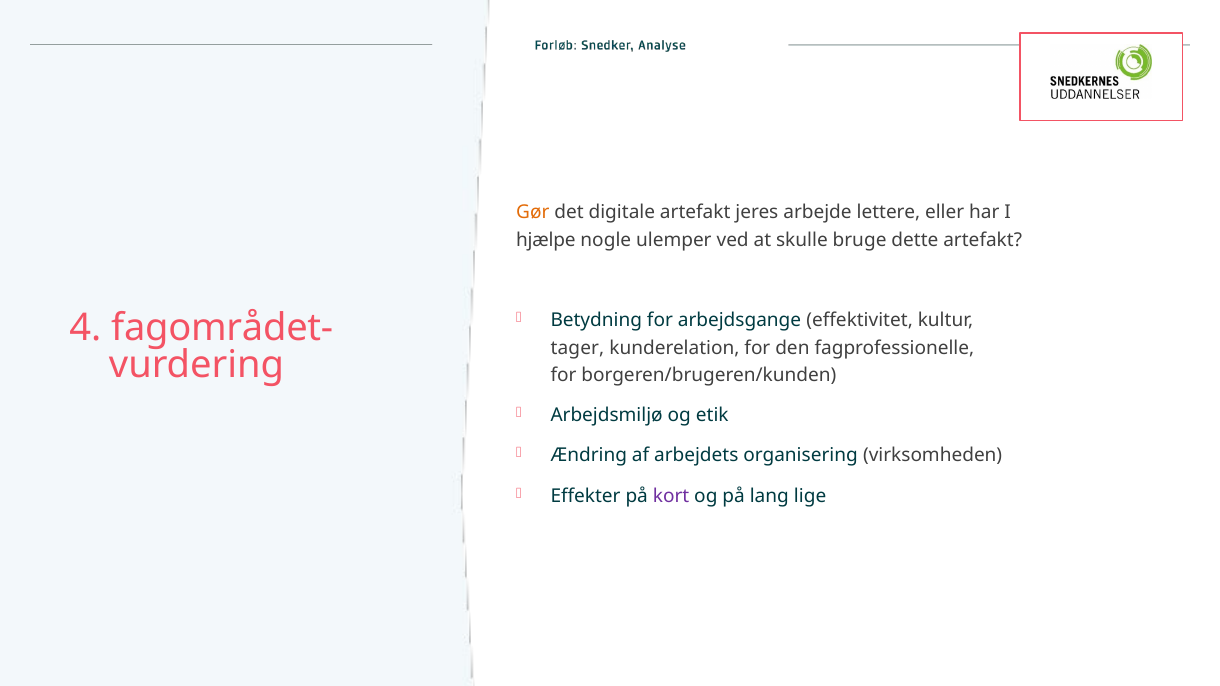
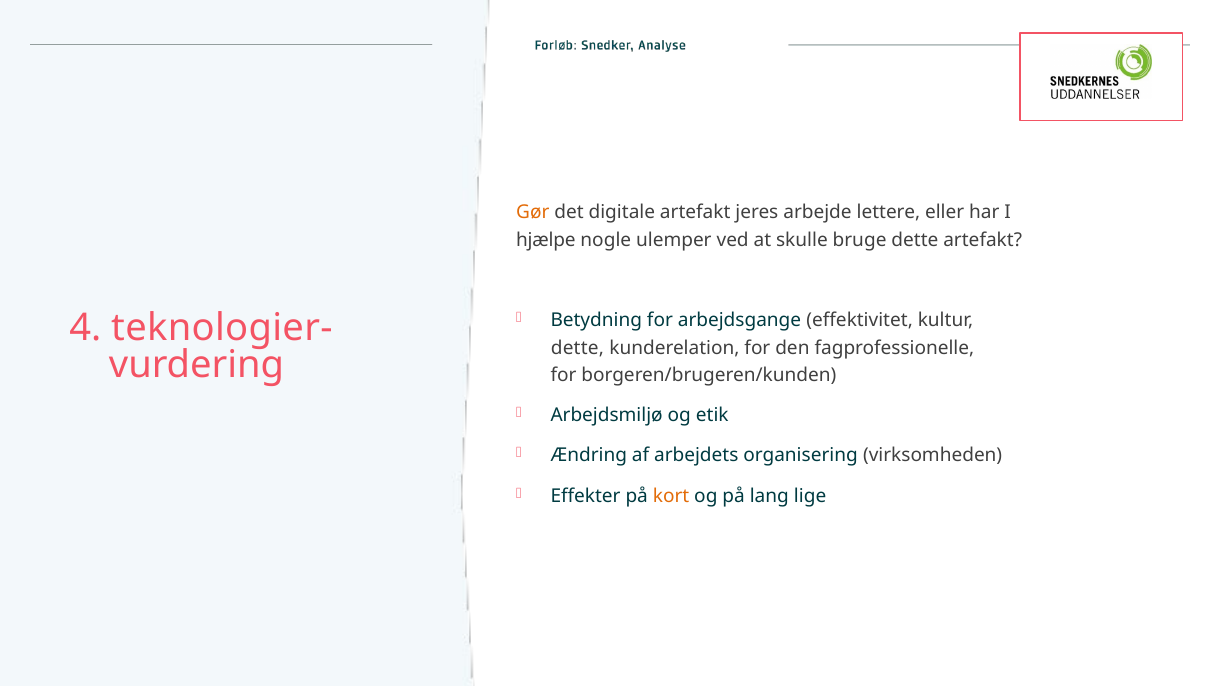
fagområdet-: fagområdet- -> teknologier- (222, 328)
tager: tager -> dette (577, 348)
kort colour: purple -> orange (671, 496)
